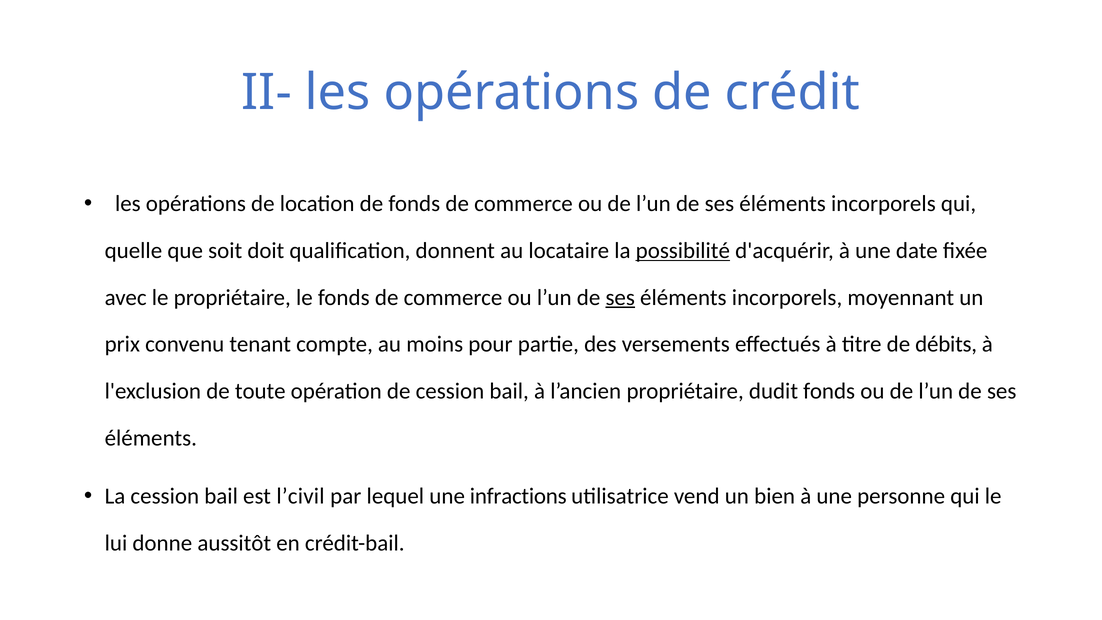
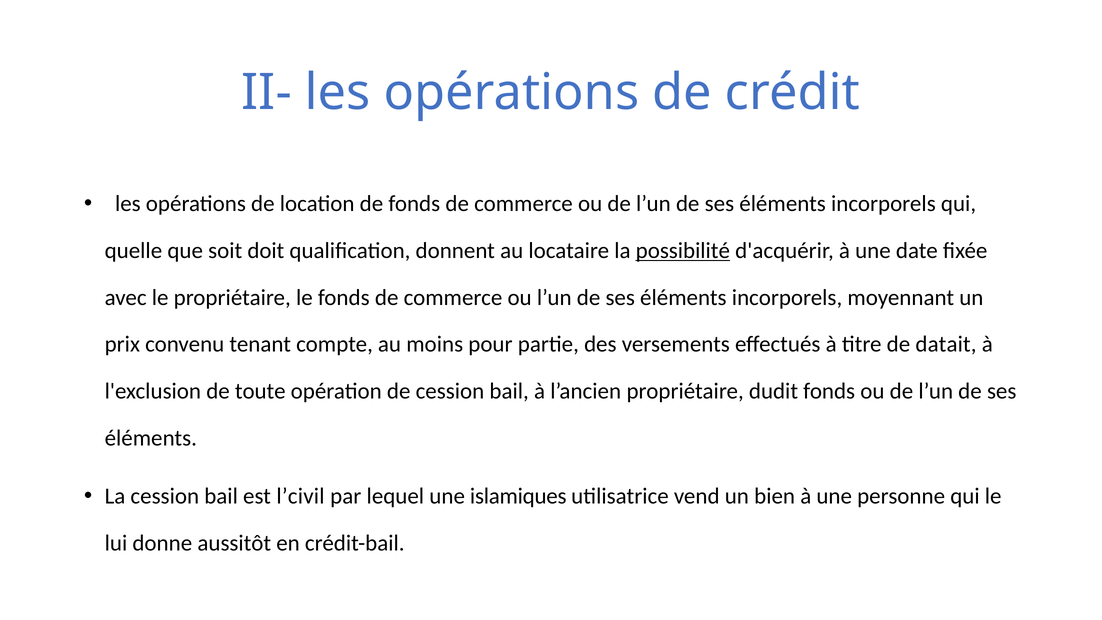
ses underline: present -> none (620, 297)
débits: débits -> datait (946, 344)
infractions: infractions -> islamiques (518, 496)
